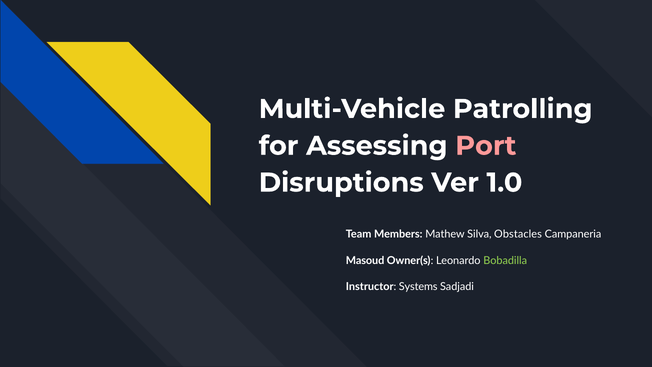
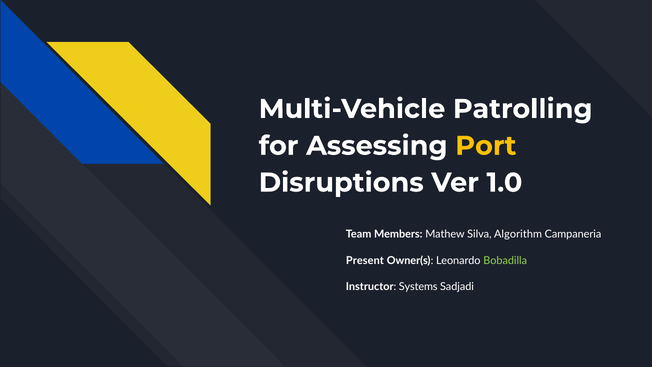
Port colour: pink -> yellow (486, 146)
Obstacles: Obstacles -> Algorithm (518, 234)
Masoud: Masoud -> Present (365, 260)
